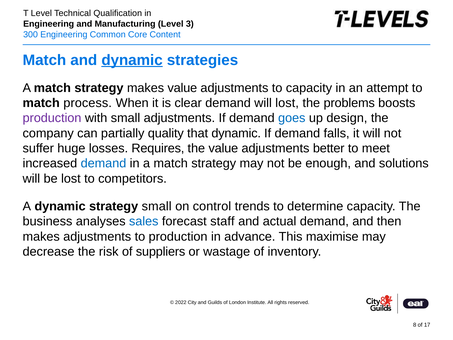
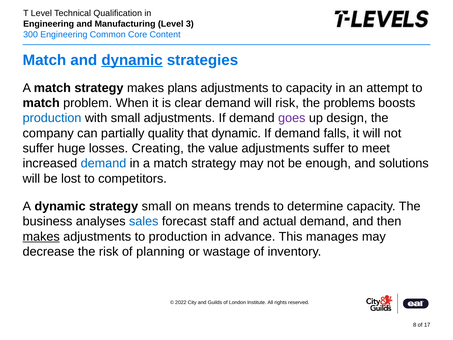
makes value: value -> plans (182, 88)
process: process -> problem (88, 103)
will lost: lost -> risk (287, 103)
production colour: purple -> blue (52, 118)
goes colour: blue -> purple (292, 118)
Requires: Requires -> Creating (158, 148)
adjustments better: better -> suffer (329, 148)
control: control -> means (212, 206)
makes underline: none -> present (41, 236)
maximise: maximise -> manages (332, 236)
suppliers: suppliers -> planning (160, 251)
